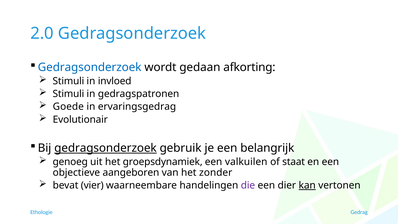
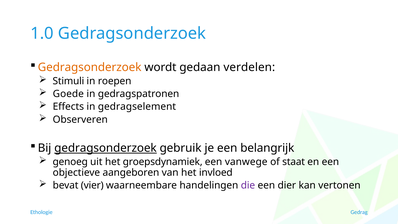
2.0: 2.0 -> 1.0 (42, 33)
Gedragsonderzoek colour: blue -> orange (90, 67)
afkorting: afkorting -> verdelen (249, 67)
invloed: invloed -> roepen (115, 81)
Stimuli: Stimuli -> Goede (68, 94)
Goede: Goede -> Effects (68, 107)
ervaringsgedrag: ervaringsgedrag -> gedragselement (137, 107)
Evolutionair: Evolutionair -> Observeren (80, 119)
valkuilen: valkuilen -> vanwege (246, 162)
zonder: zonder -> invloed (216, 172)
kan underline: present -> none (307, 185)
